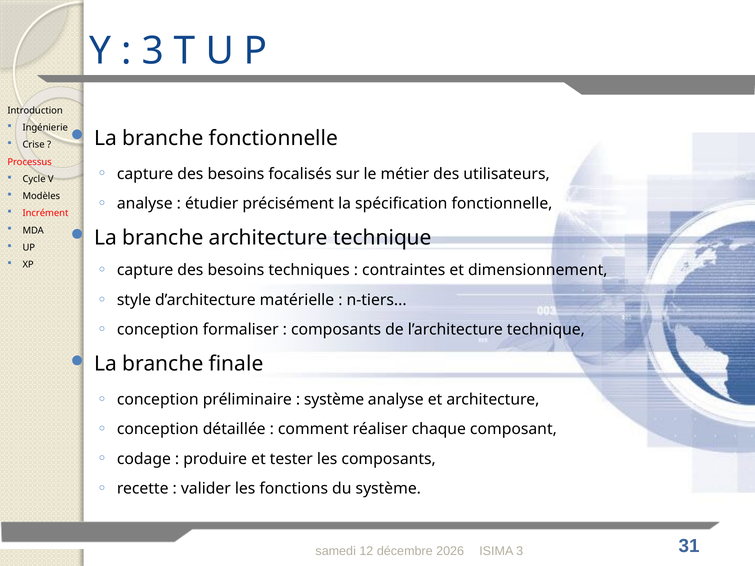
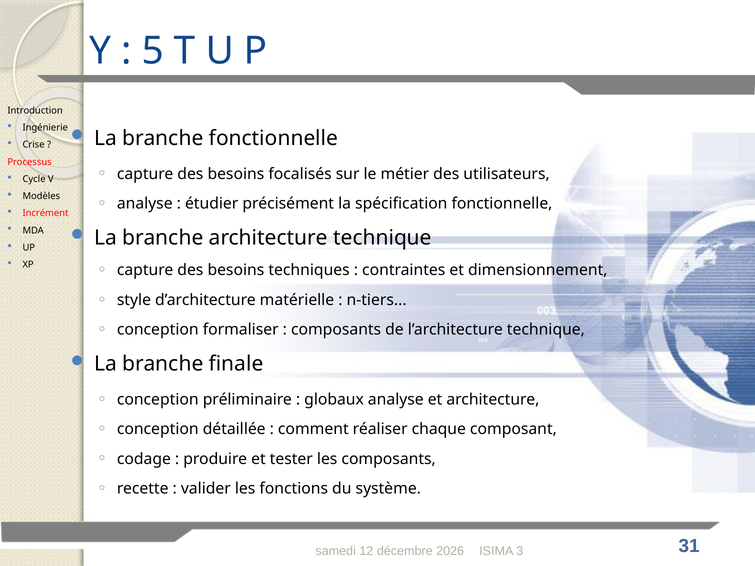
3: 3 -> 5 (153, 51)
système: système -> globaux (334, 400)
